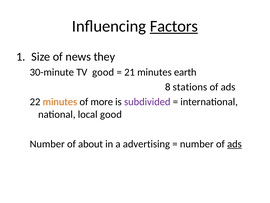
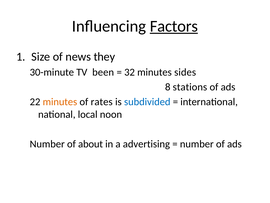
TV good: good -> been (103, 72)
21: 21 -> 32 (130, 72)
earth: earth -> sides (185, 72)
more: more -> rates (102, 102)
subdivided colour: purple -> blue (147, 102)
local good: good -> noon (111, 114)
ads underline: present -> none (234, 144)
